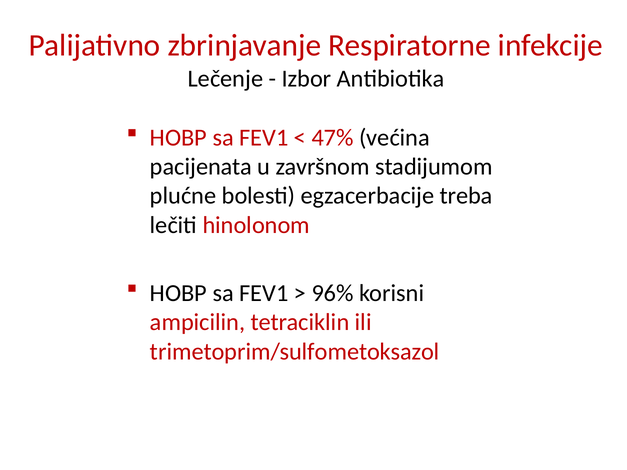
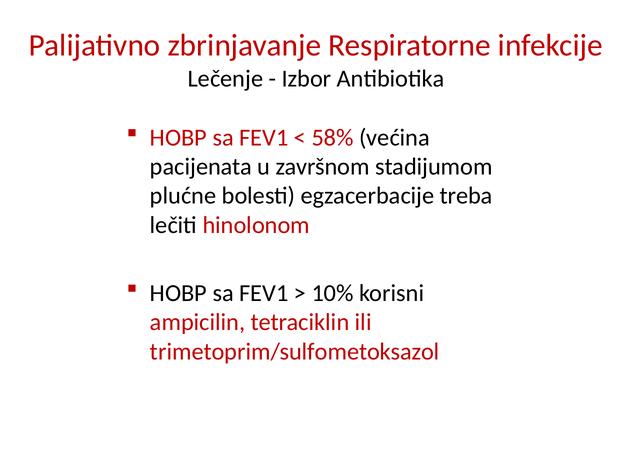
47%: 47% -> 58% (333, 138)
96%: 96% -> 10% (333, 293)
